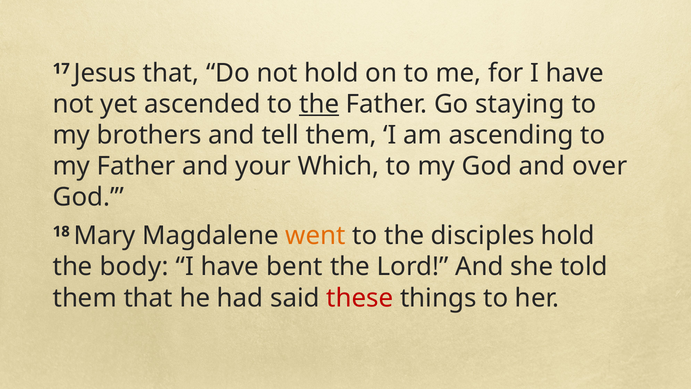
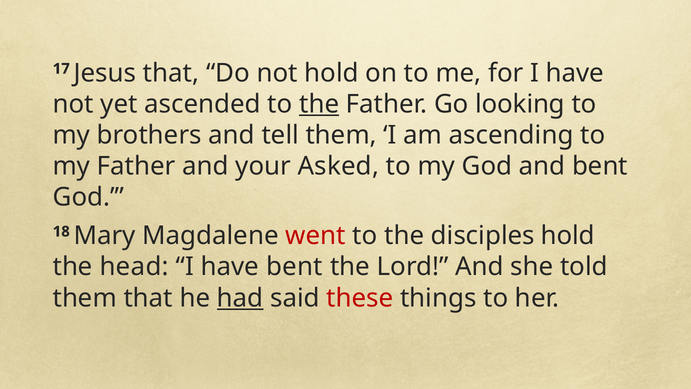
staying: staying -> looking (520, 104)
Which: Which -> Asked (338, 166)
and over: over -> bent (600, 166)
went colour: orange -> red (316, 236)
body: body -> head (134, 267)
had underline: none -> present (240, 298)
